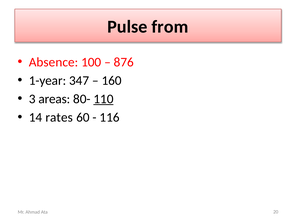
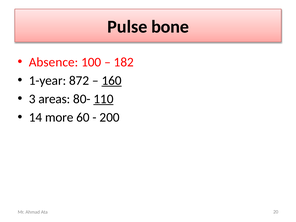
from: from -> bone (170, 27)
876: 876 -> 182 (124, 62)
347: 347 -> 872 (79, 81)
160 underline: none -> present (112, 81)
rates: rates -> more (59, 117)
116: 116 -> 200 (110, 117)
